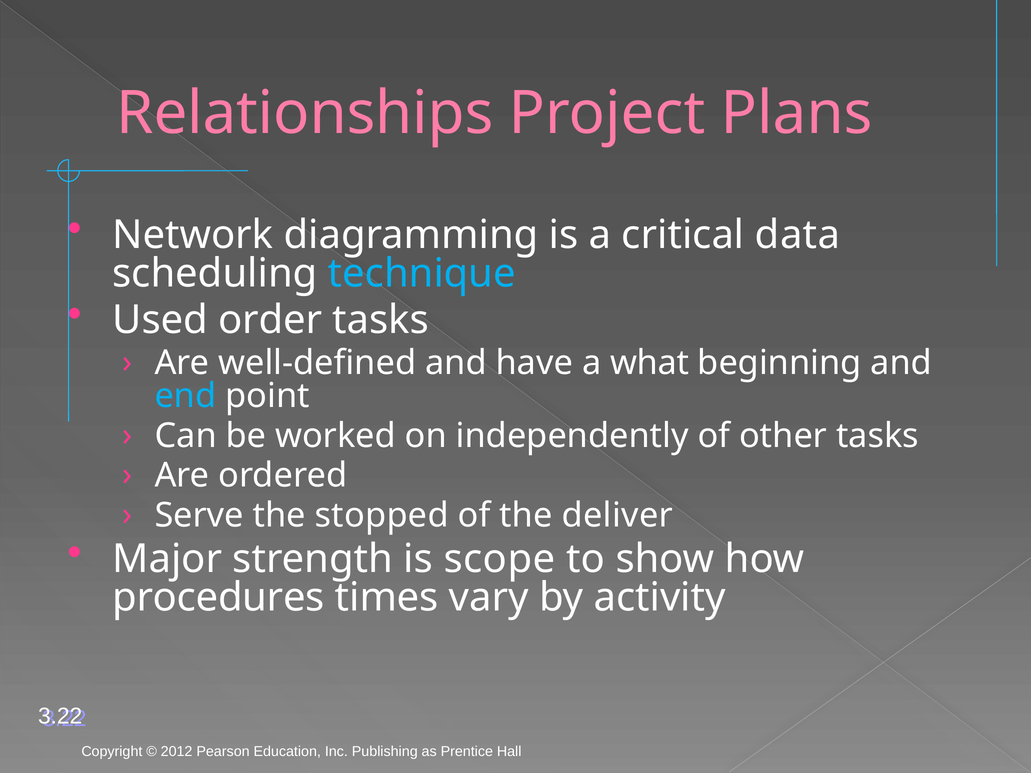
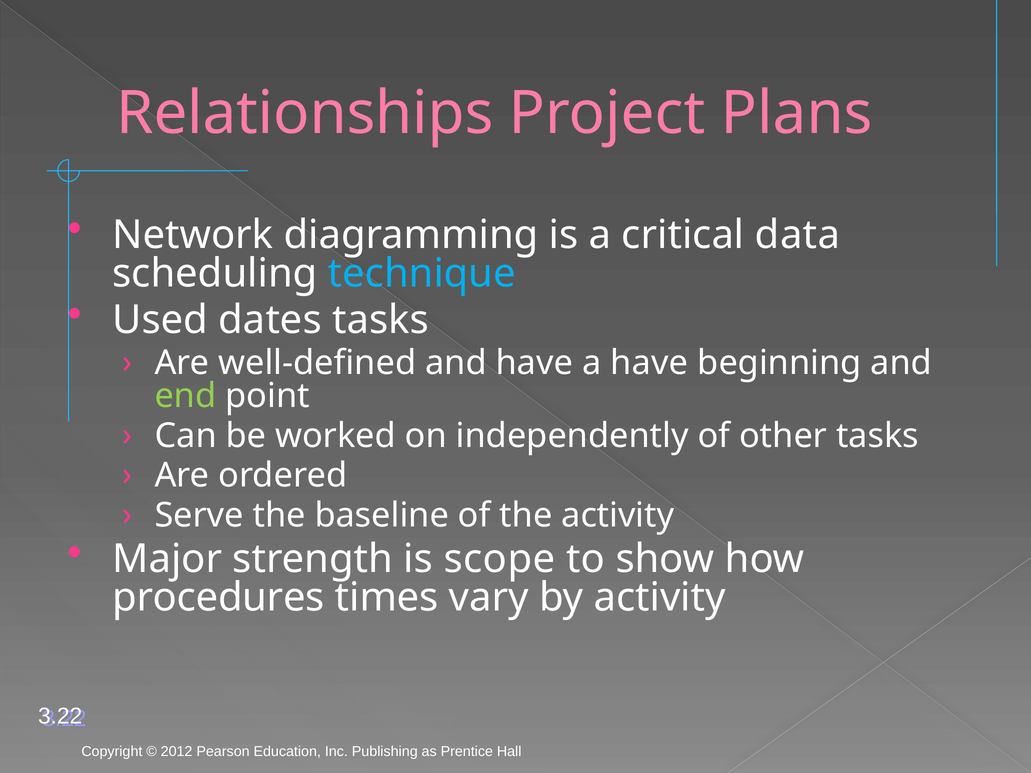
order: order -> dates (270, 320)
a what: what -> have (649, 363)
end colour: light blue -> light green (185, 396)
stopped: stopped -> baseline (382, 516)
the deliver: deliver -> activity (618, 516)
